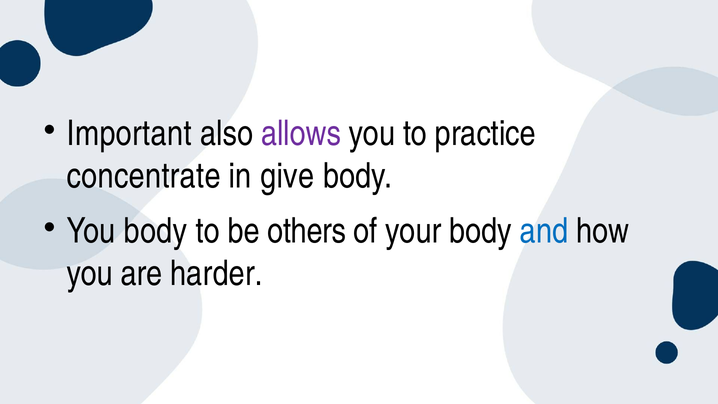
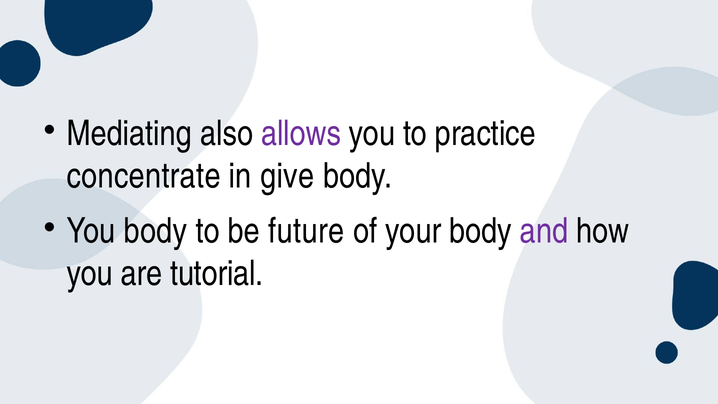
Important: Important -> Mediating (129, 134)
others: others -> future (306, 231)
and colour: blue -> purple (544, 231)
harder: harder -> tutorial (217, 274)
